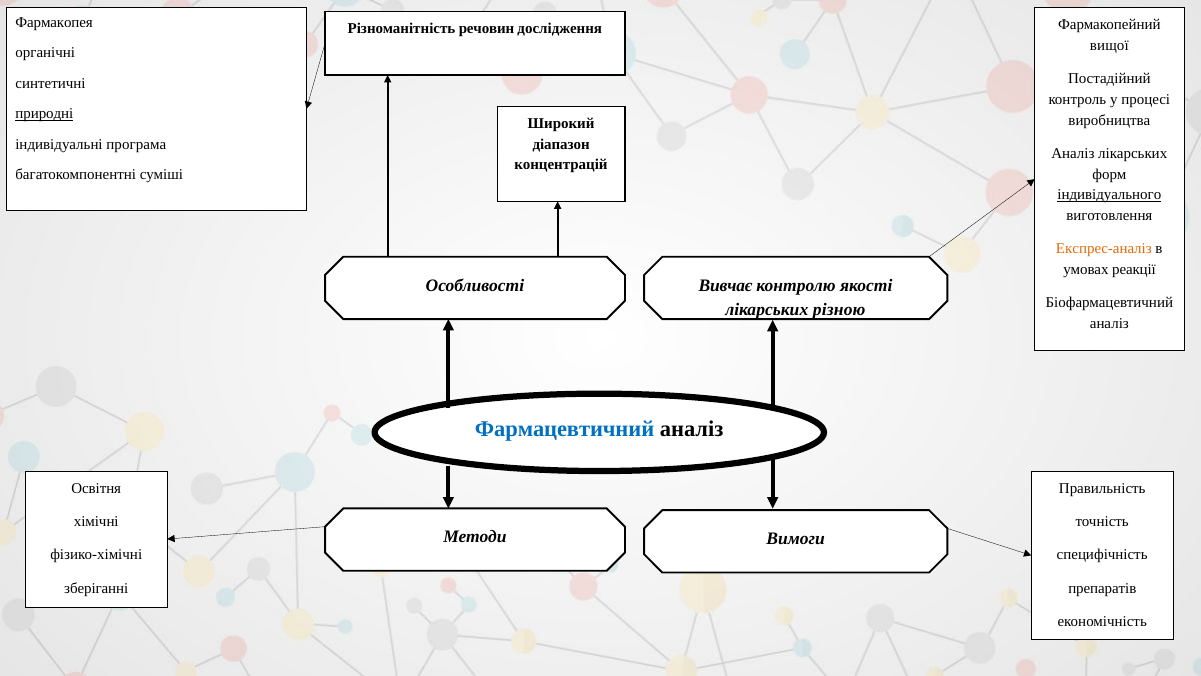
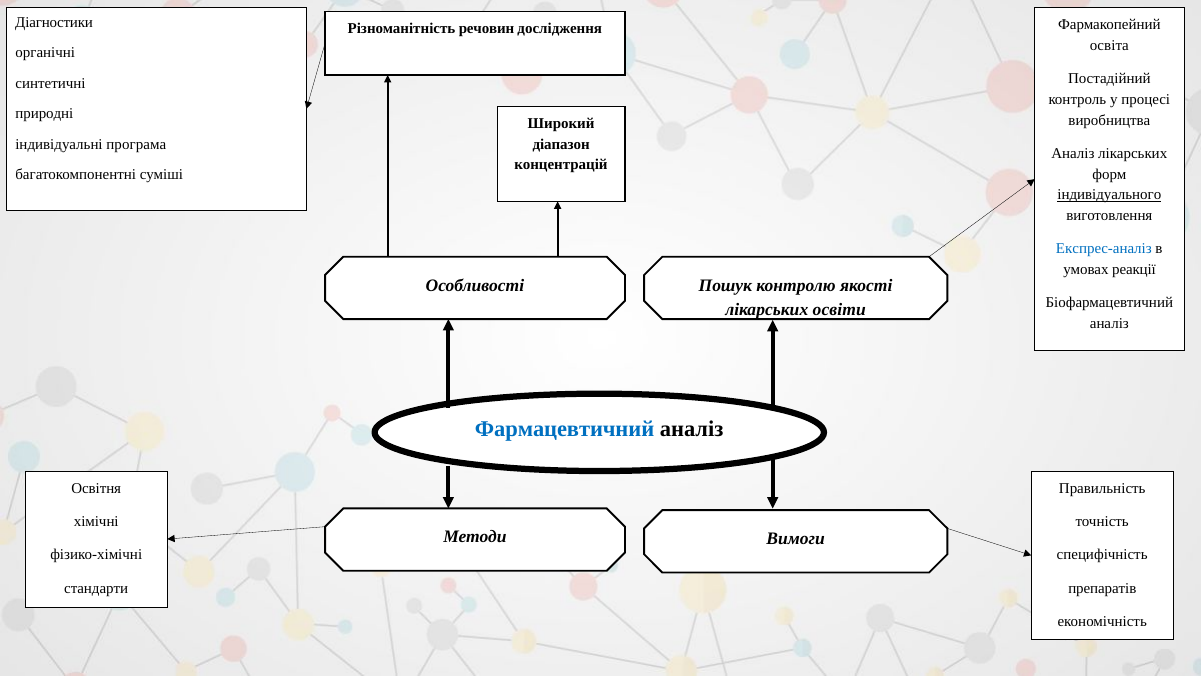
Фармакопея: Фармакопея -> Діагностики (54, 22)
вищої: вищої -> освіта (1109, 45)
природні underline: present -> none (44, 114)
Експрес-аналіз colour: orange -> blue (1104, 249)
Вивчає: Вивчає -> Пошук (725, 285)
різною: різною -> освіти (839, 309)
зберіганні: зберіганні -> стандарти (96, 588)
